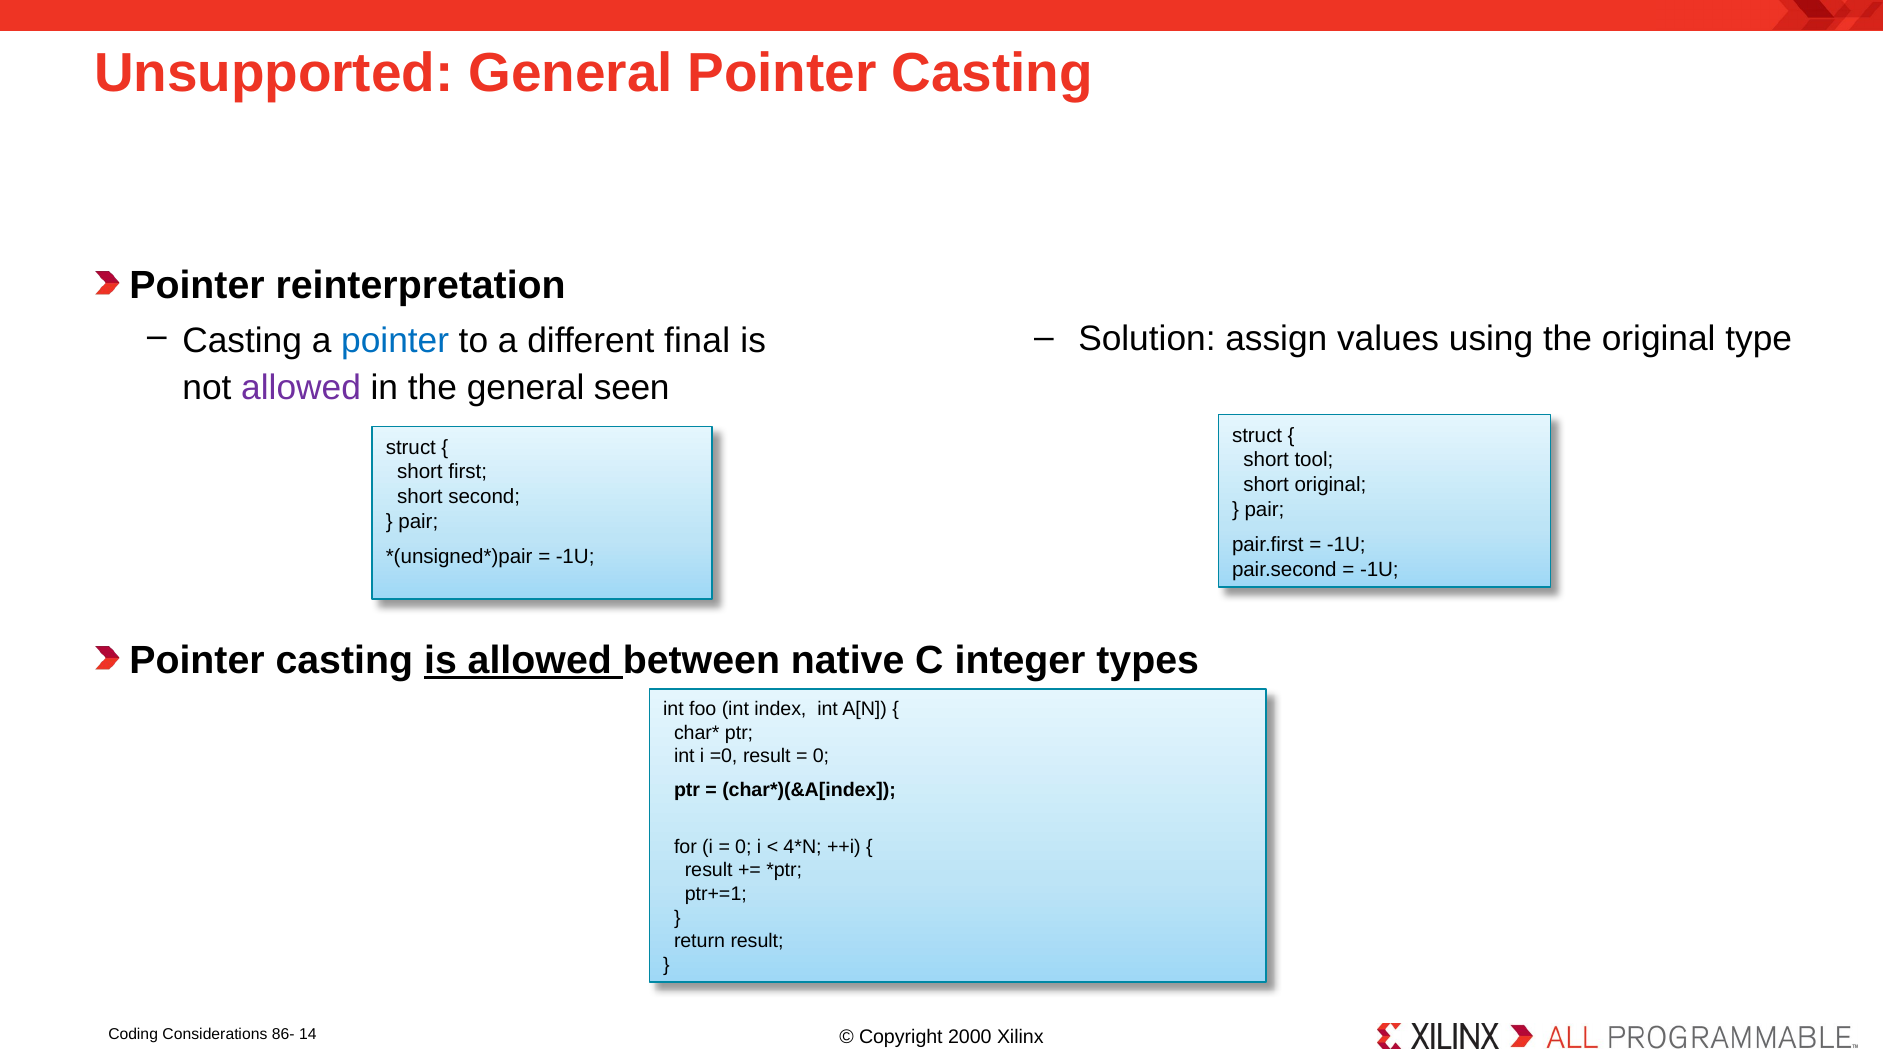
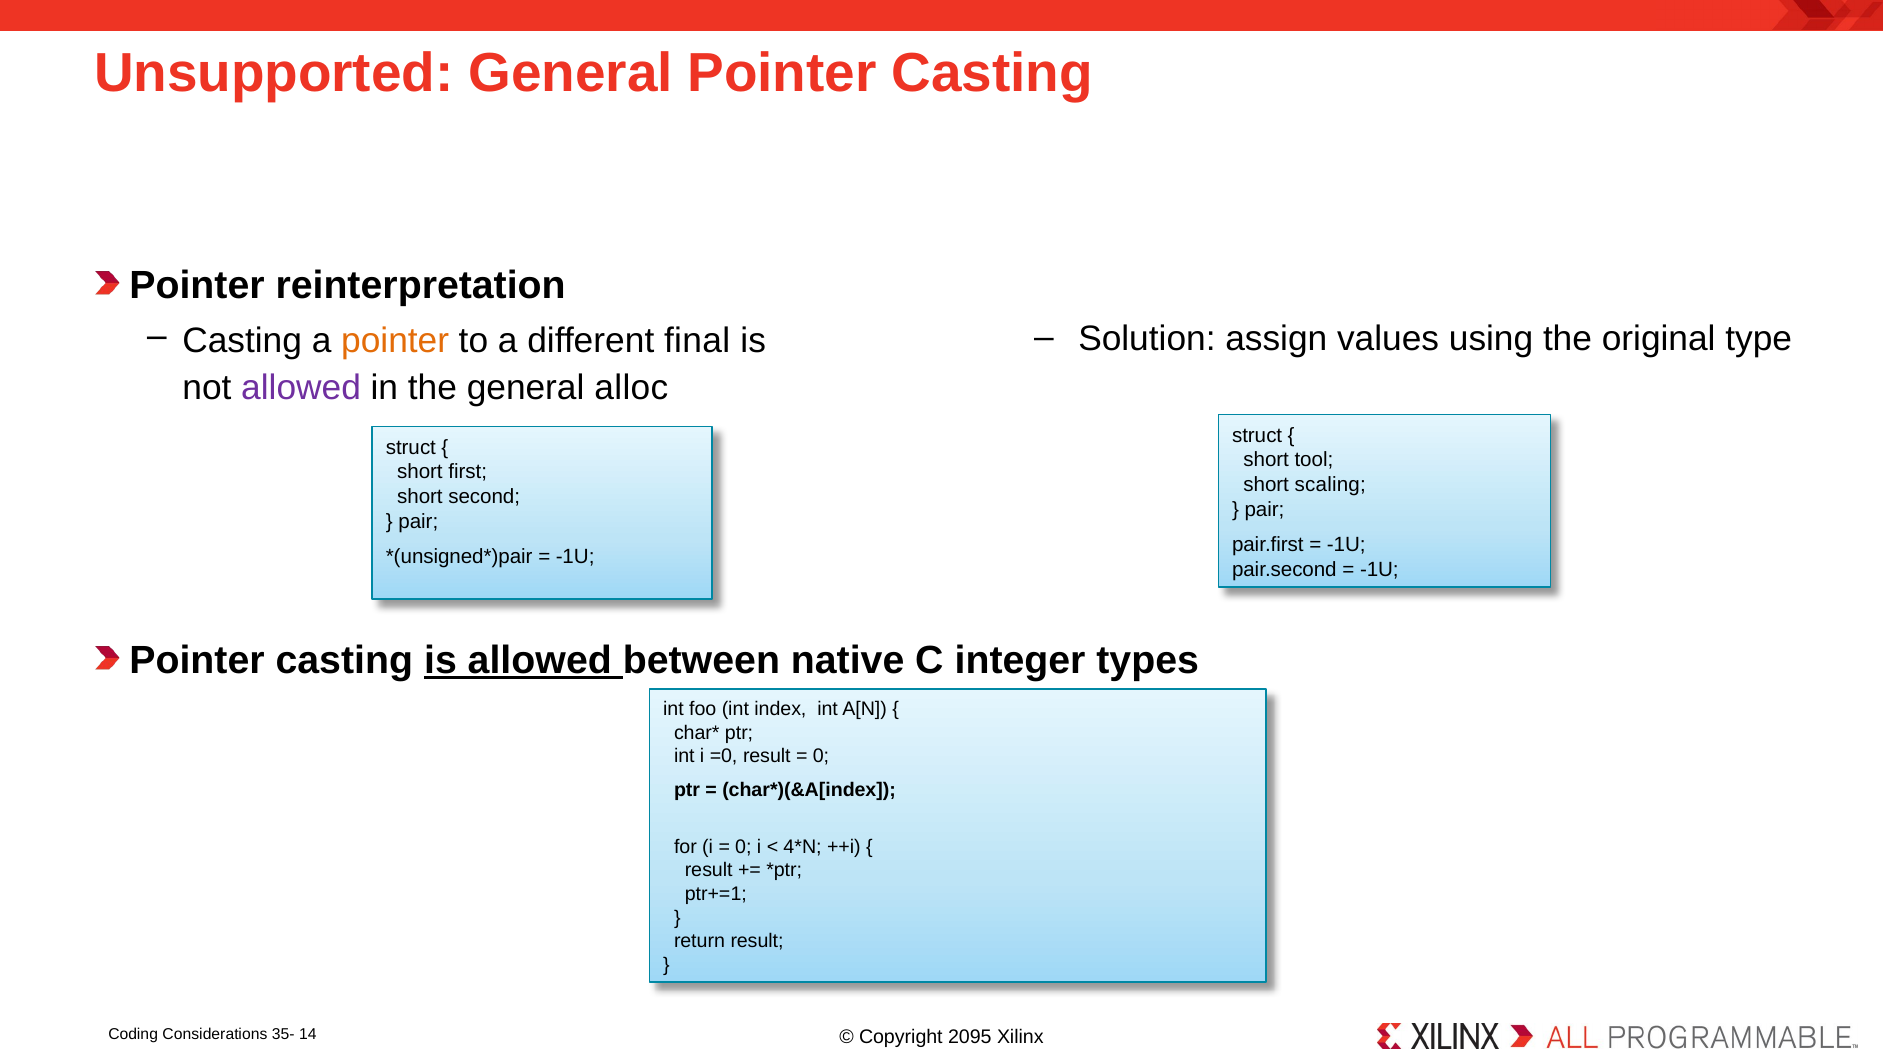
pointer colour: blue -> orange (395, 341)
seen: seen -> alloc (631, 388)
short original: original -> scaling (1330, 485)
86-: 86- -> 35- (283, 1034)
2000: 2000 -> 2095 (970, 1037)
